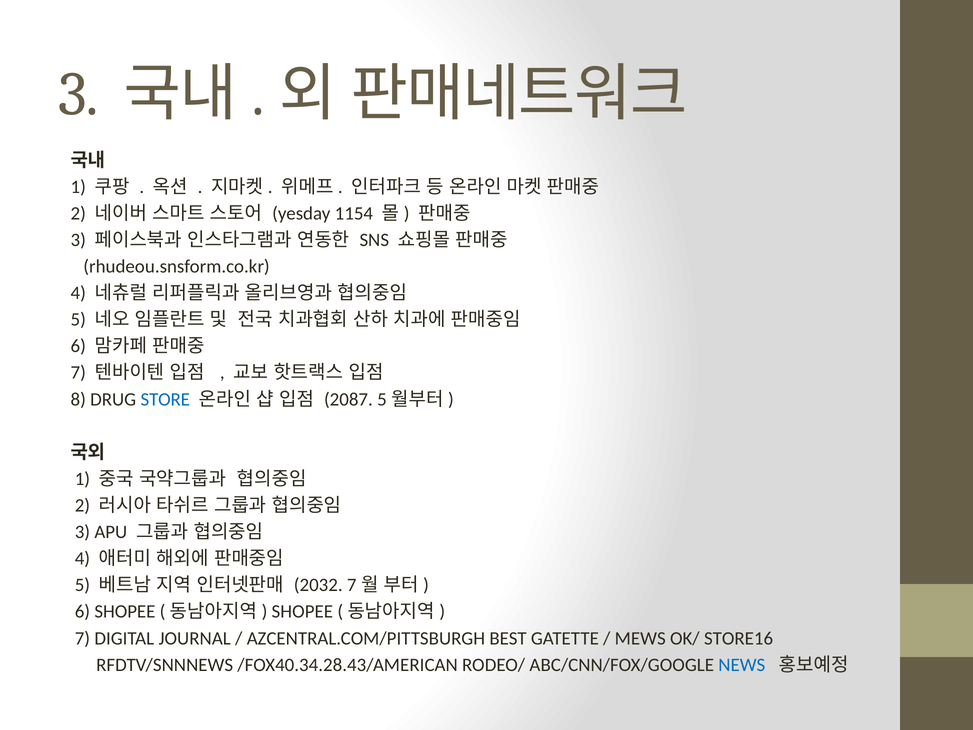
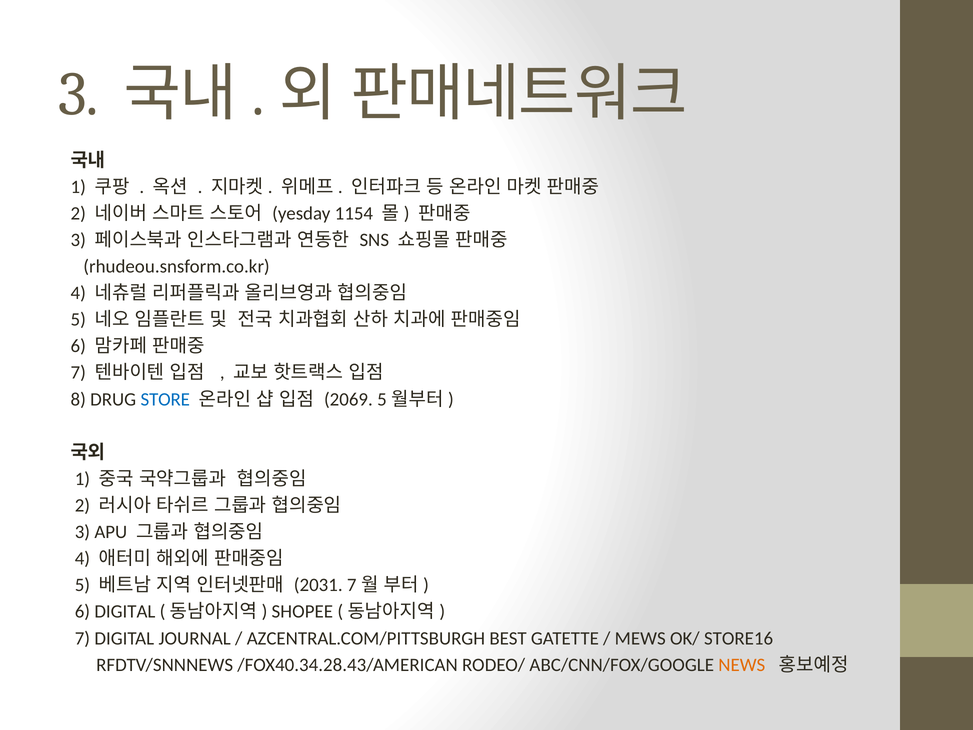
2087: 2087 -> 2069 (348, 399)
2032: 2032 -> 2031 (318, 585)
6 SHOPEE: SHOPEE -> DIGITAL (125, 612)
NEWS colour: blue -> orange (742, 665)
